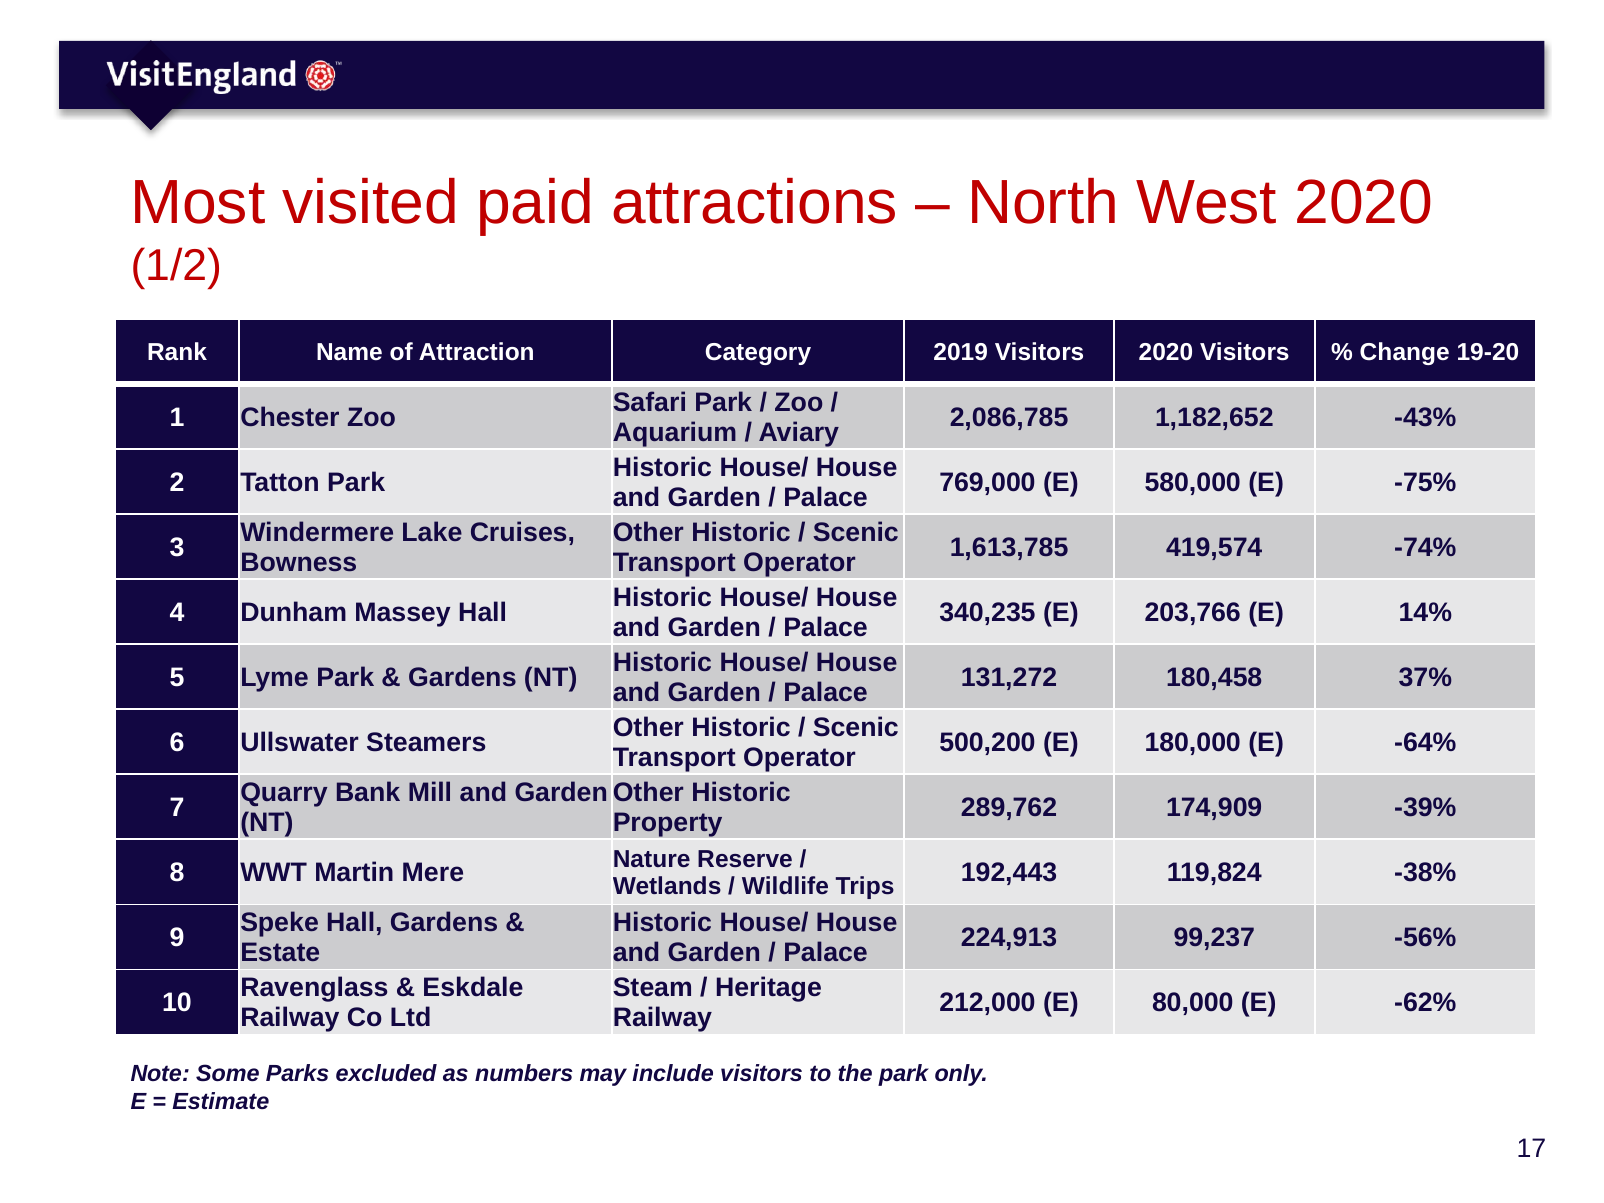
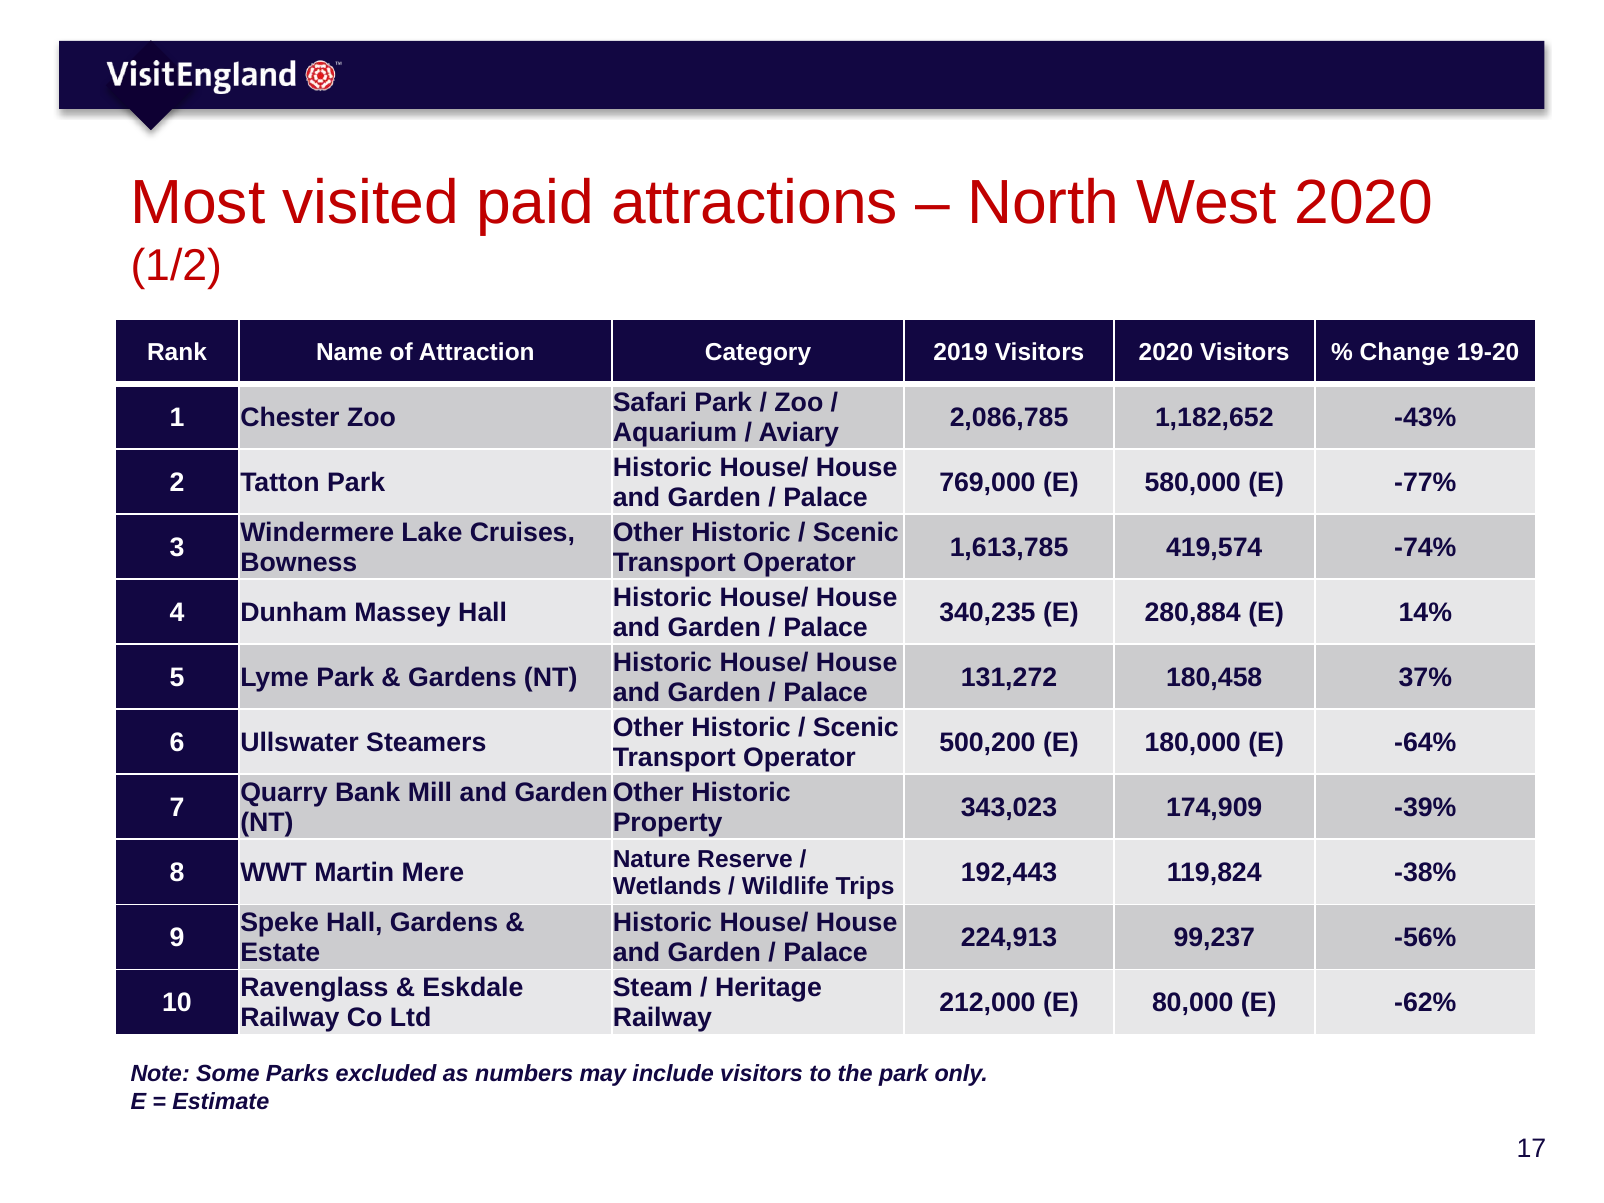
-75%: -75% -> -77% (1425, 483)
203,766: 203,766 -> 280,884 (1193, 613)
289,762: 289,762 -> 343,023 (1009, 808)
